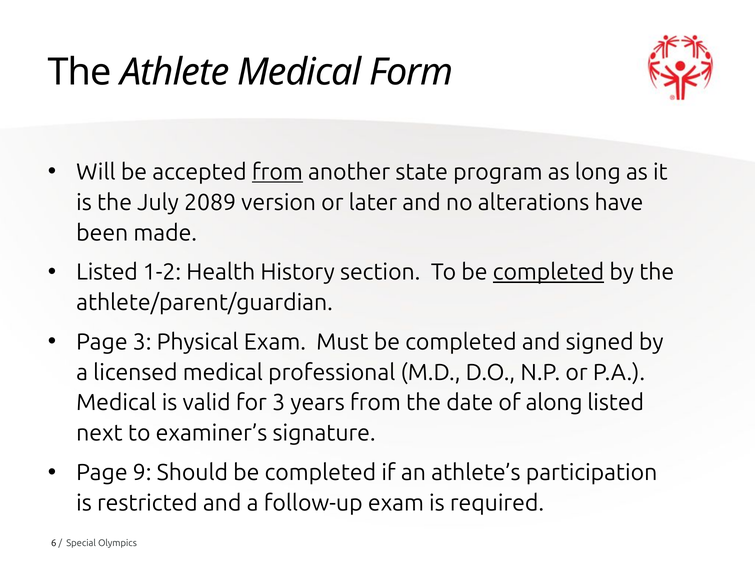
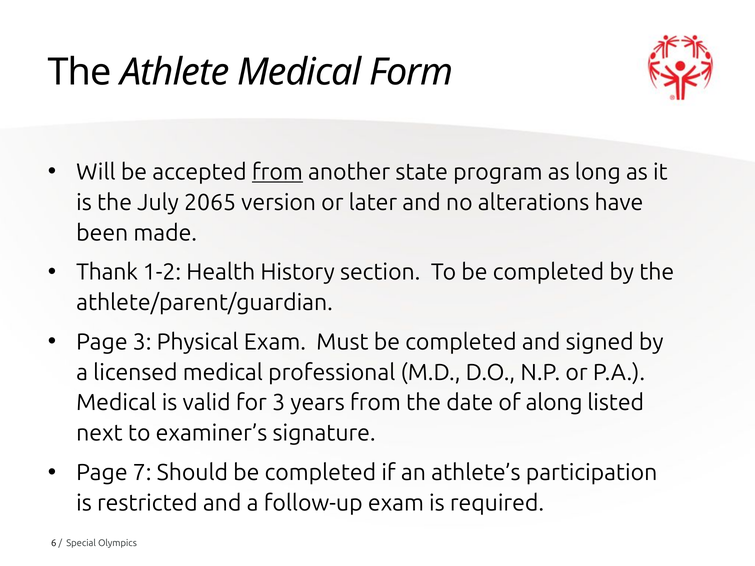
2089: 2089 -> 2065 (210, 203)
Listed: Listed -> Thank (107, 272)
completed underline: present -> none (549, 272)
9: 9 -> 7 (142, 473)
